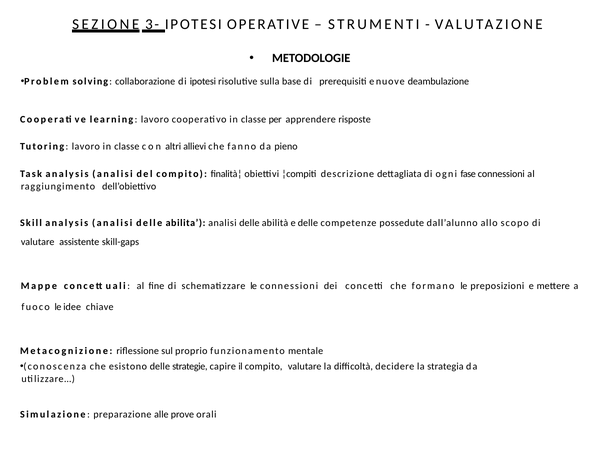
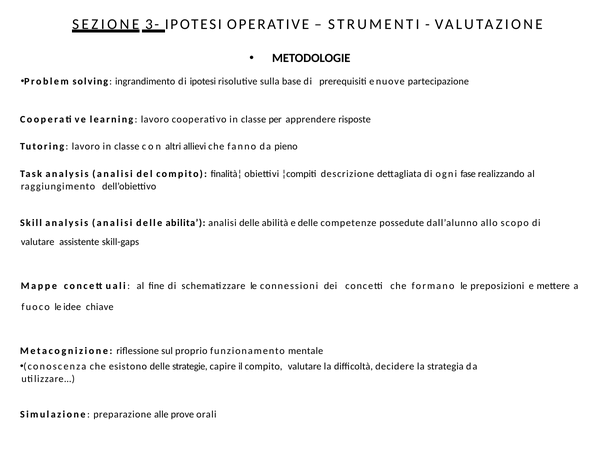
collaborazione: collaborazione -> ingrandimento (145, 81)
deambulazione: deambulazione -> partecipazione (438, 81)
fase connessioni: connessioni -> realizzando (501, 174)
